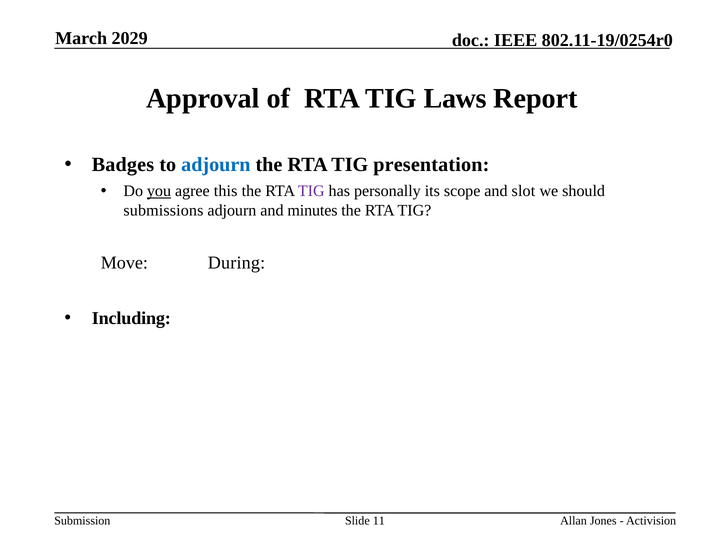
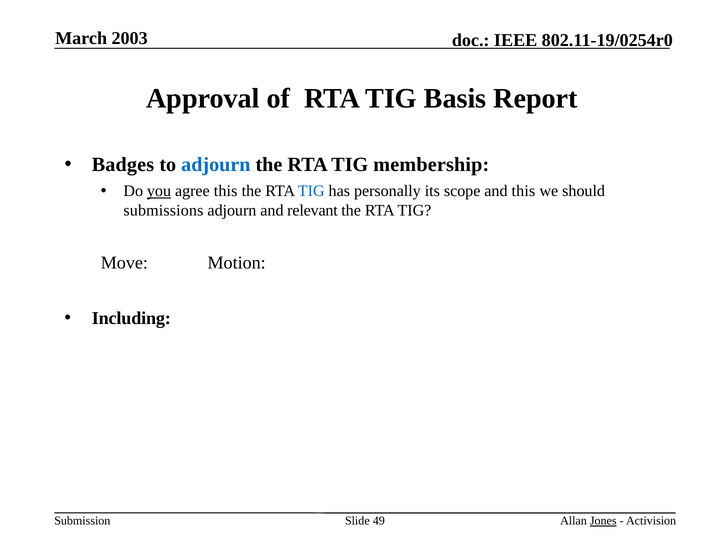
2029: 2029 -> 2003 (130, 38)
Laws: Laws -> Basis (455, 98)
presentation: presentation -> membership (431, 165)
TIG colour: purple -> blue (311, 191)
and slot: slot -> this (523, 191)
minutes: minutes -> relevant (313, 210)
During: During -> Motion (237, 263)
11: 11 -> 49 (379, 521)
Jones underline: none -> present (603, 521)
